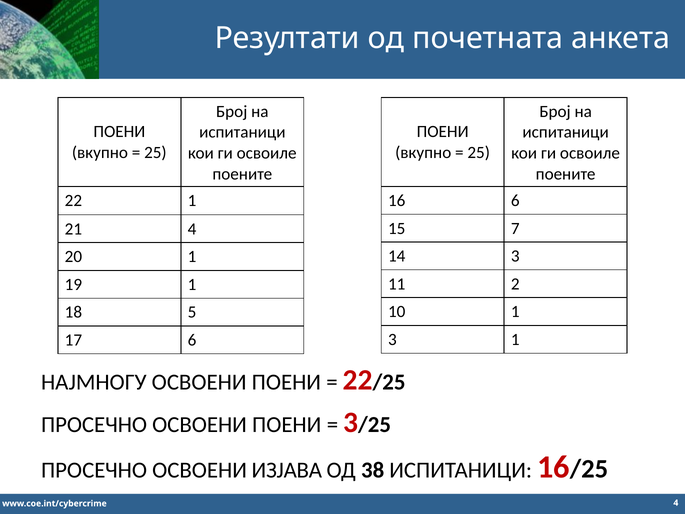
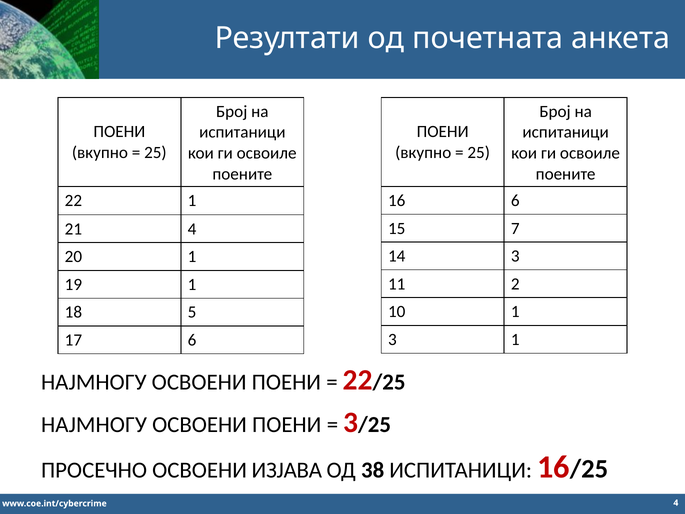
ПРОСЕЧНО: ПРОСЕЧНО -> НАЈМНОГУ (94, 424)
